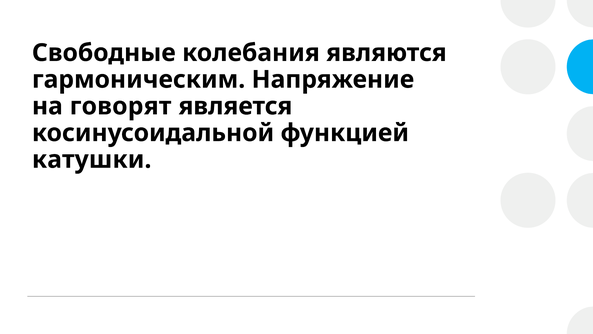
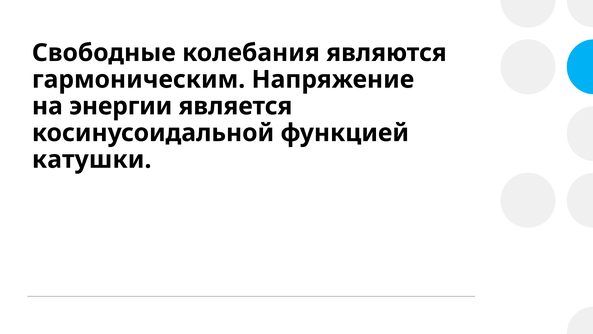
говорят: говорят -> энергии (121, 106)
